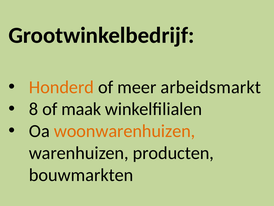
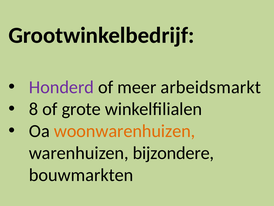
Honderd colour: orange -> purple (61, 87)
maak: maak -> grote (81, 109)
producten: producten -> bijzondere (173, 153)
